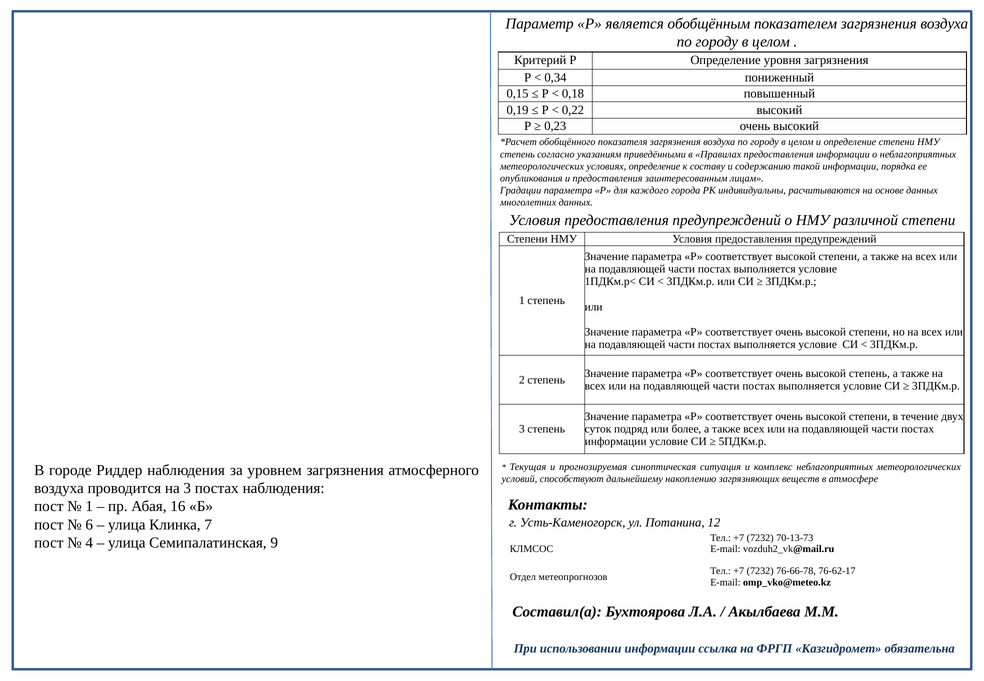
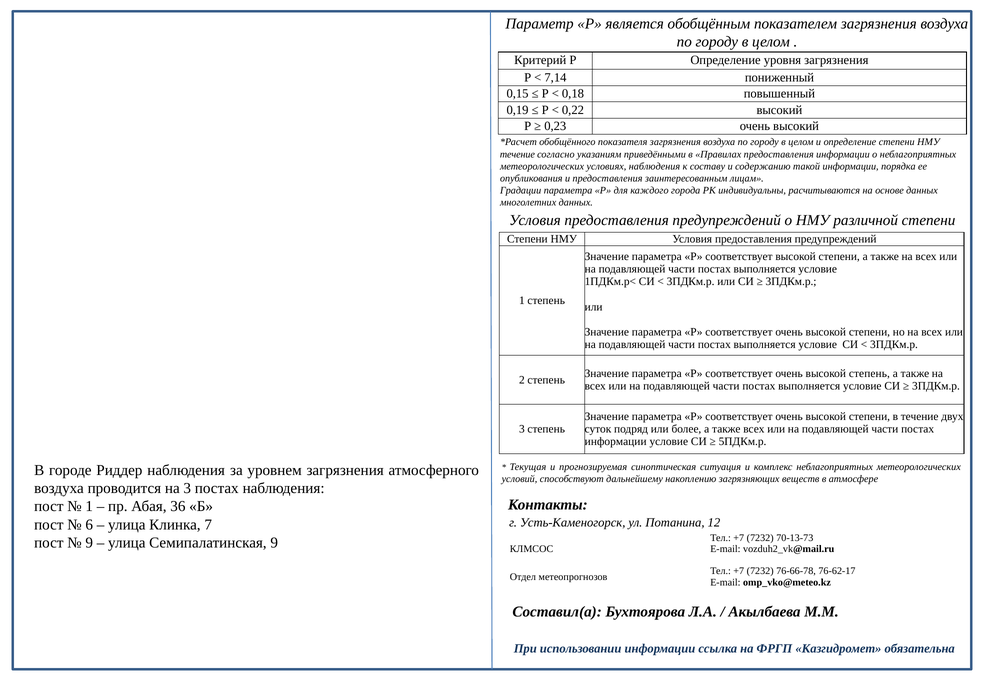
0,34: 0,34 -> 7,14 (555, 77)
степень: степень -> течение (517, 154)
условиях определение: определение -> наблюдения (654, 166)
16: 16 -> 36 (178, 507)
4: 4 -> 9 (89, 543)
